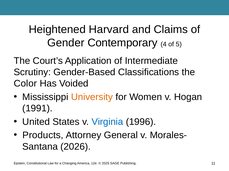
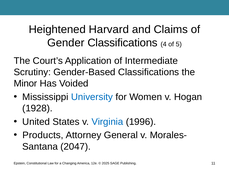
Gender Contemporary: Contemporary -> Classifications (123, 43)
Color: Color -> Minor (25, 84)
University colour: orange -> blue (92, 97)
1991: 1991 -> 1928 (37, 109)
2026: 2026 -> 2047 (76, 147)
